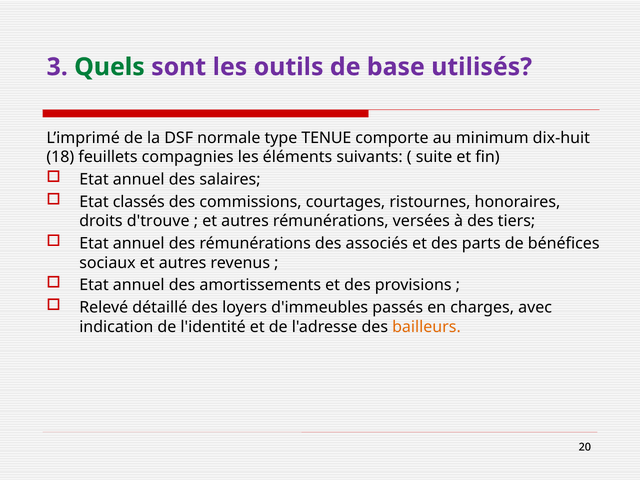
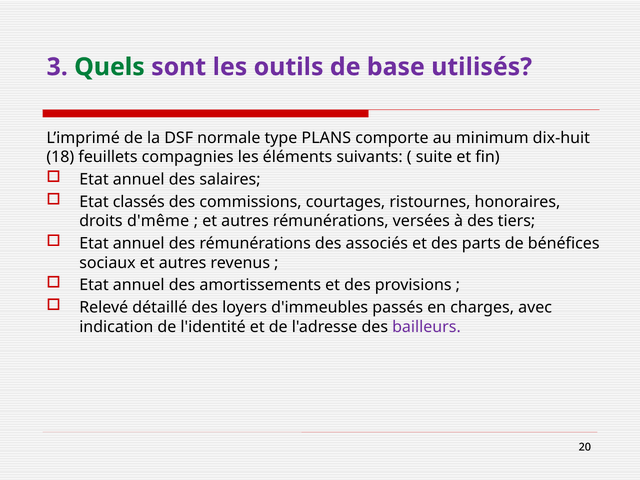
TENUE: TENUE -> PLANS (326, 138)
d'trouve: d'trouve -> d'même (158, 221)
bailleurs colour: orange -> purple (426, 327)
